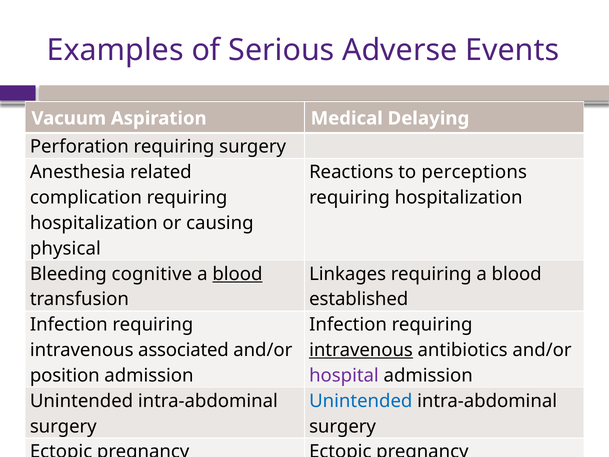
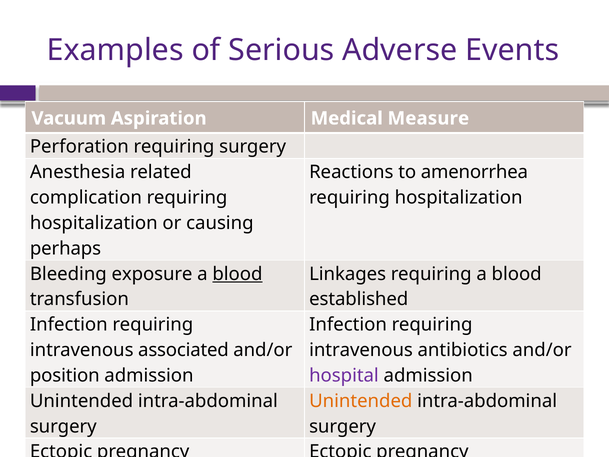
Delaying: Delaying -> Measure (428, 118)
perceptions: perceptions -> amenorrhea (474, 172)
physical: physical -> perhaps (65, 248)
cognitive: cognitive -> exposure (152, 274)
intravenous underline: present -> none (361, 350)
Unintended colour: blue -> orange (361, 401)
